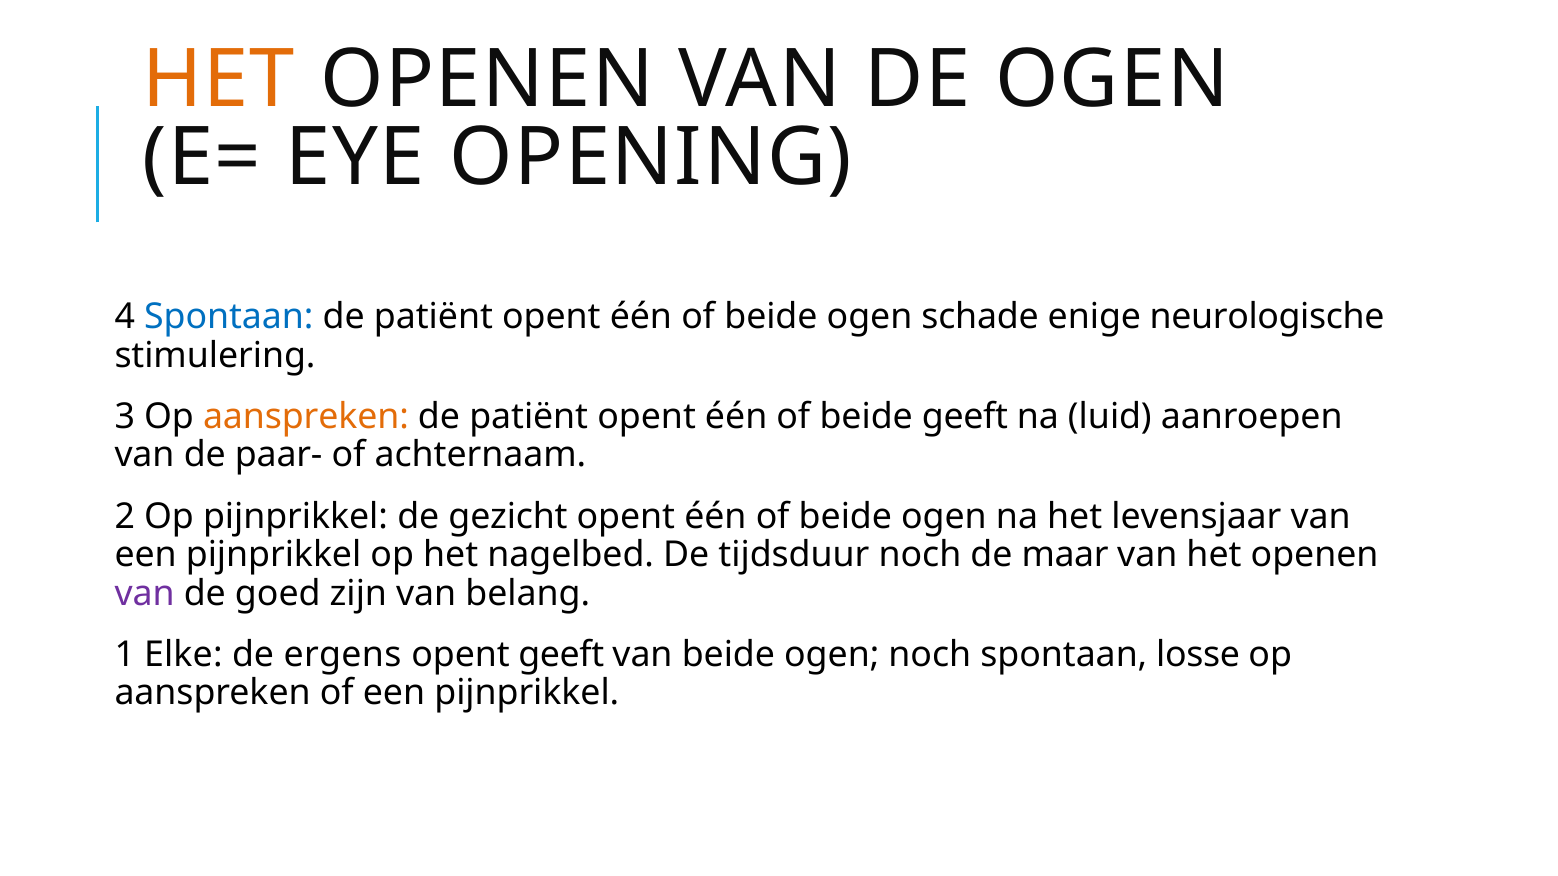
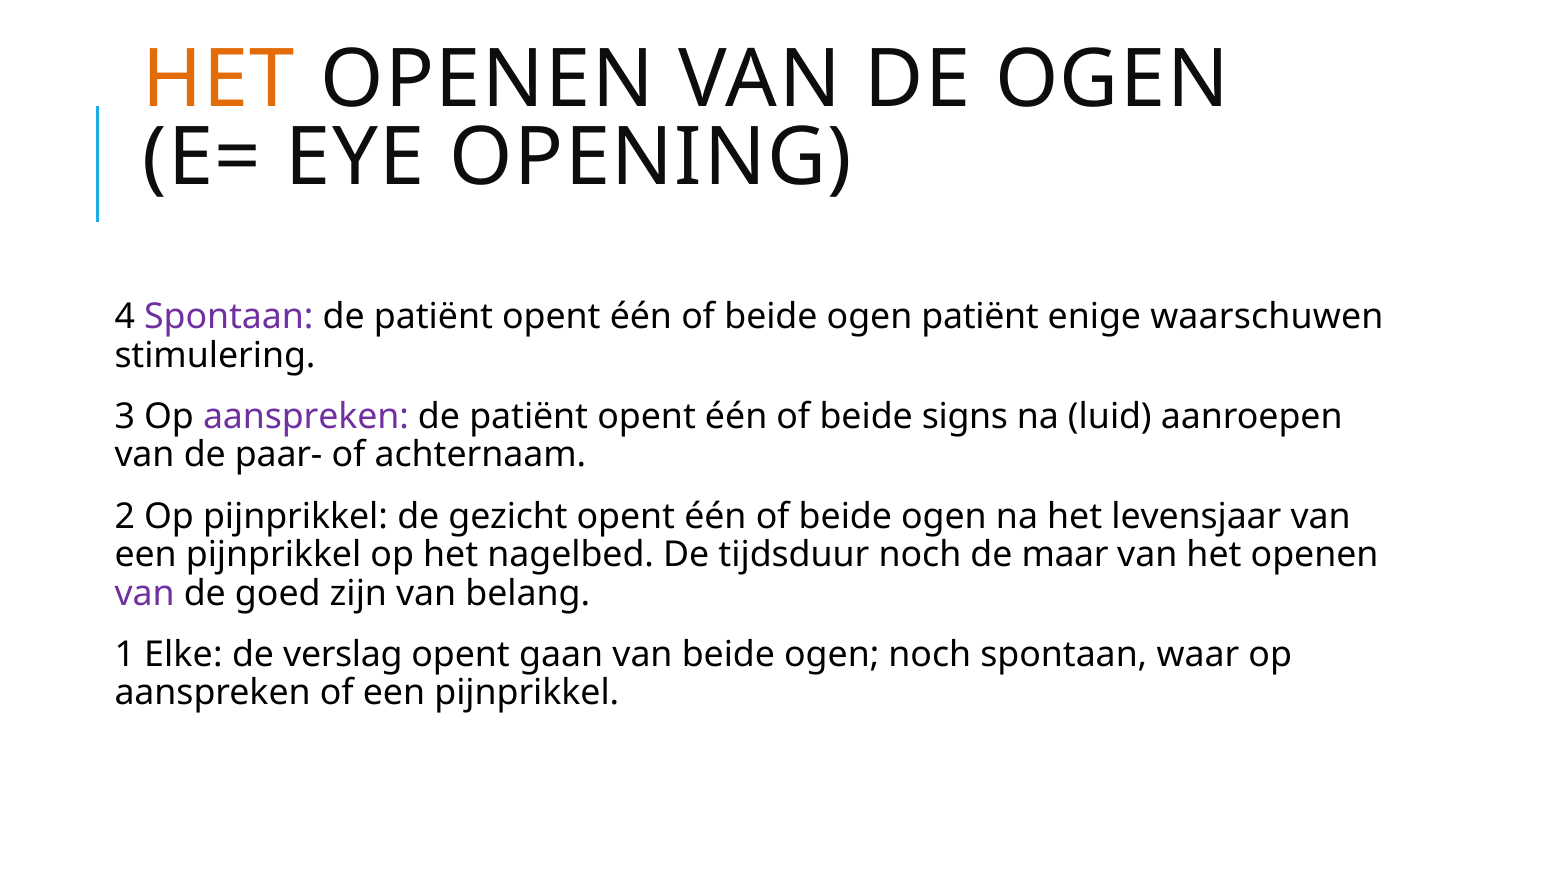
Spontaan colour: blue -> purple (229, 317)
ogen schade: schade -> patiënt (980, 317)
neurologische: neurologische -> waarschuwen (1267, 317)
aanspreken colour: orange -> purple (306, 417)
beide geeft: geeft -> signs (965, 417)
ergens: ergens -> verslag (343, 655)
opent geeft: geeft -> gaan (561, 655)
losse: losse -> waar (1198, 655)
